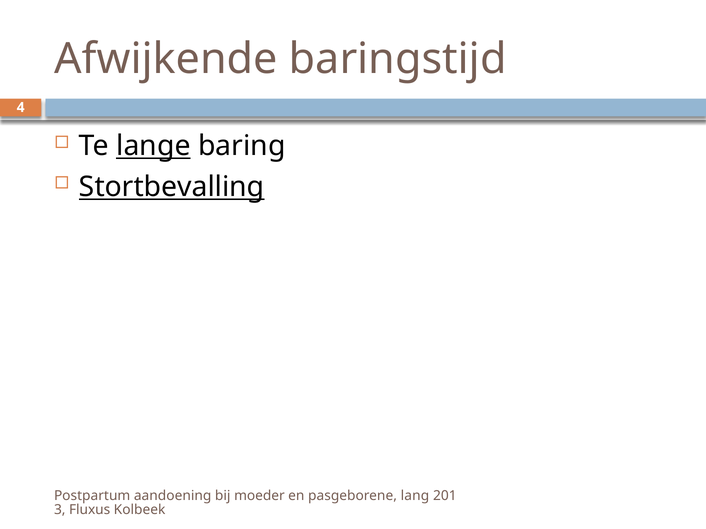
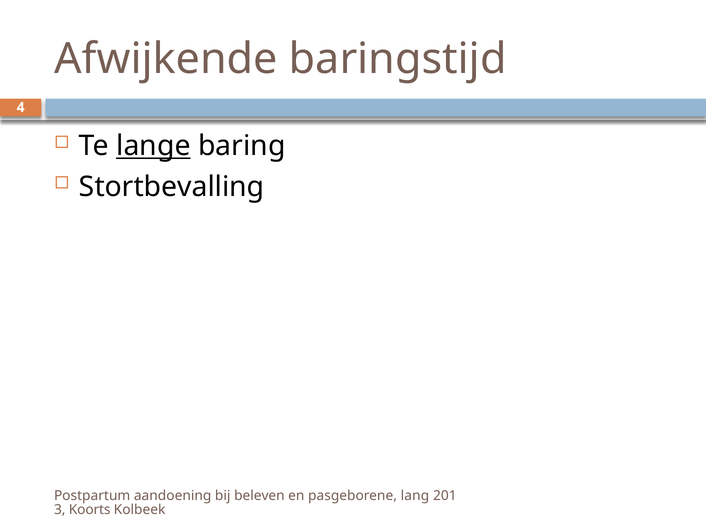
Stortbevalling underline: present -> none (172, 187)
moeder: moeder -> beleven (259, 496)
Fluxus: Fluxus -> Koorts (90, 510)
